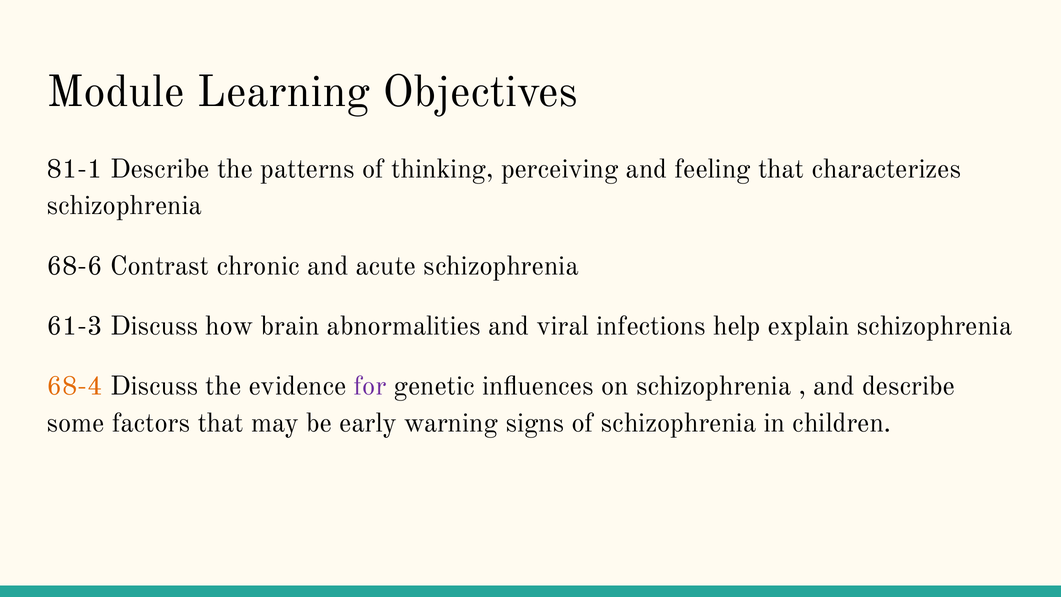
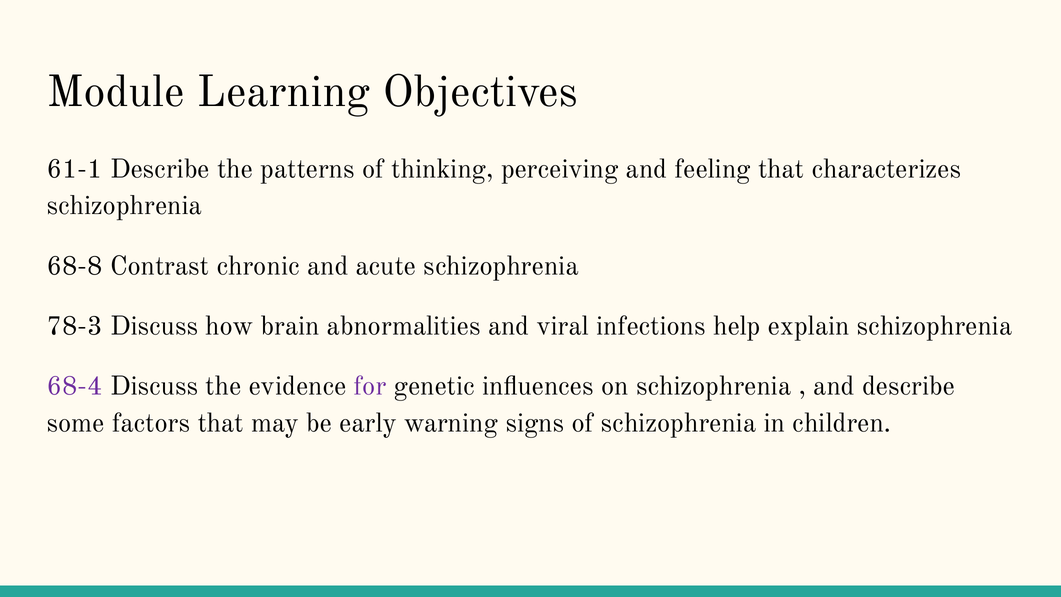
81-1: 81-1 -> 61-1 (75, 169)
68-6: 68-6 -> 68-8 (75, 266)
61-3: 61-3 -> 78-3 (75, 326)
68-4 colour: orange -> purple (75, 386)
